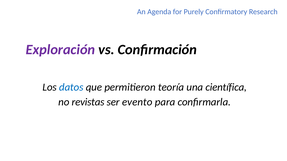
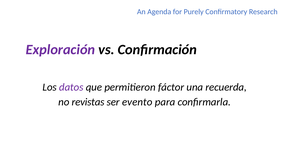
datos colour: blue -> purple (71, 87)
teoría: teoría -> fáctor (171, 87)
científica: científica -> recuerda (226, 87)
